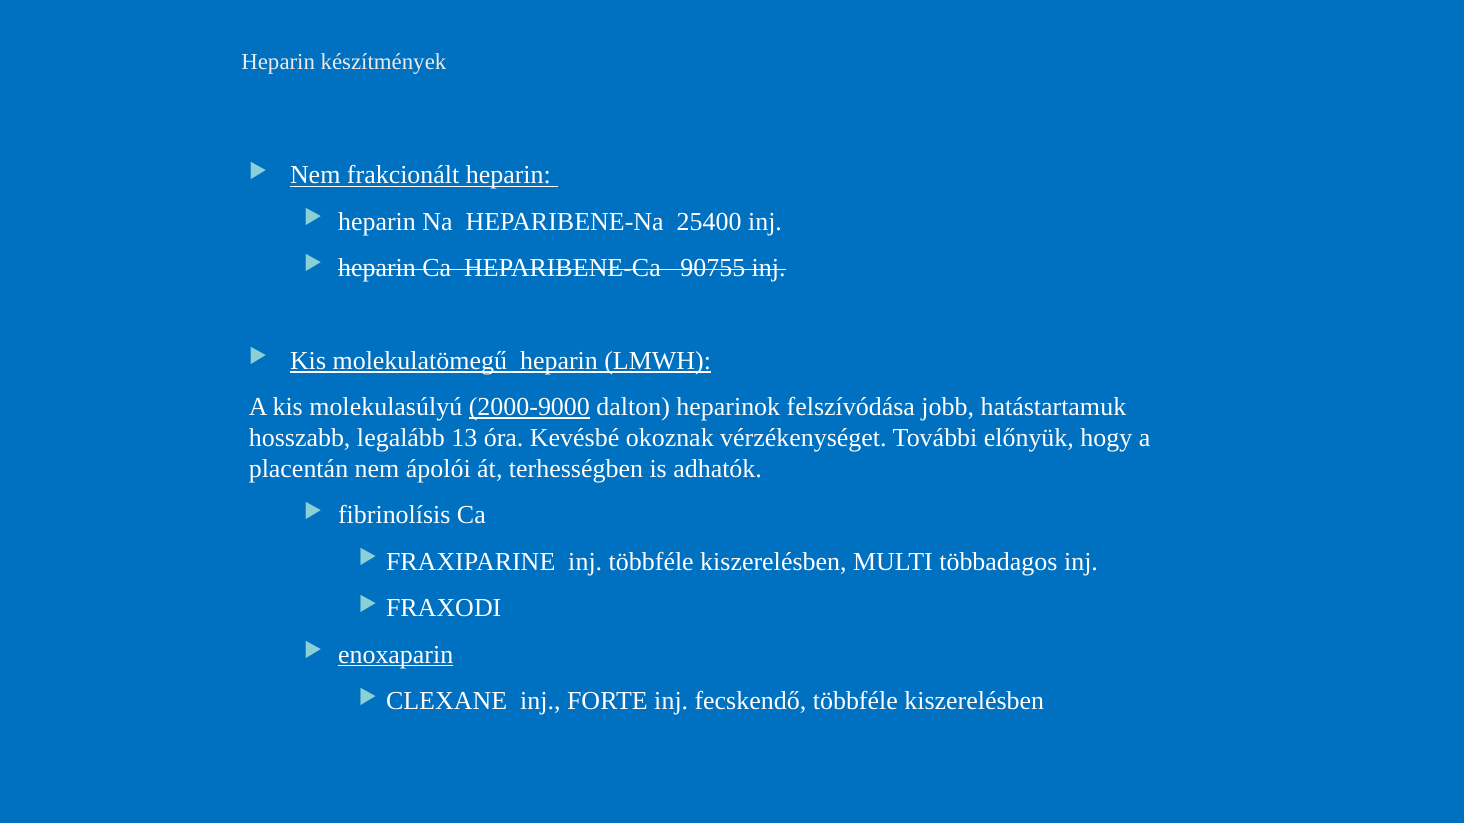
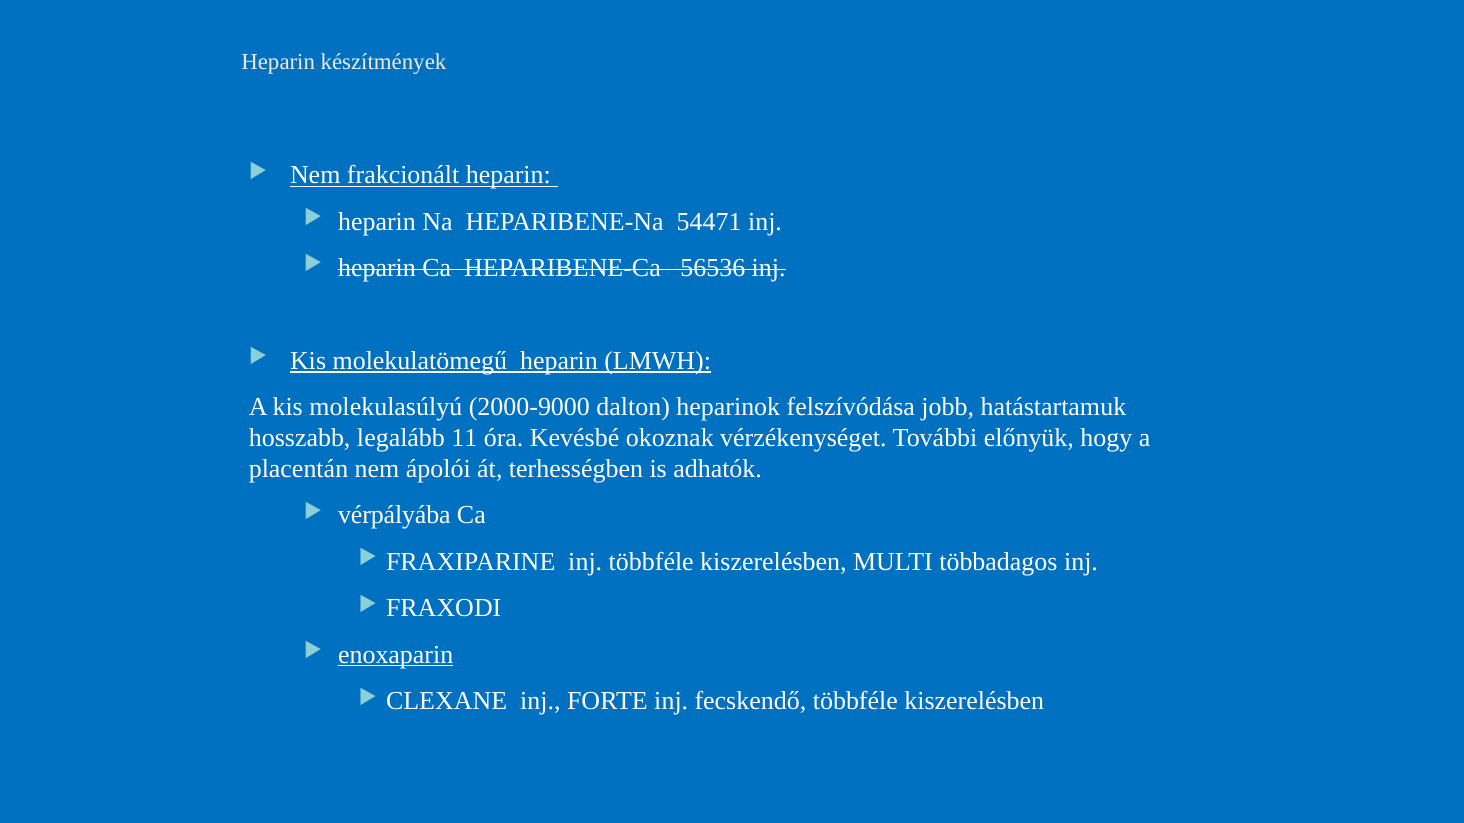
25400: 25400 -> 54471 (709, 222)
90755: 90755 -> 56536 (713, 268)
2000-9000 underline: present -> none (529, 407)
13: 13 -> 11 (464, 438)
fibrinolísis: fibrinolísis -> vérpályába (394, 516)
